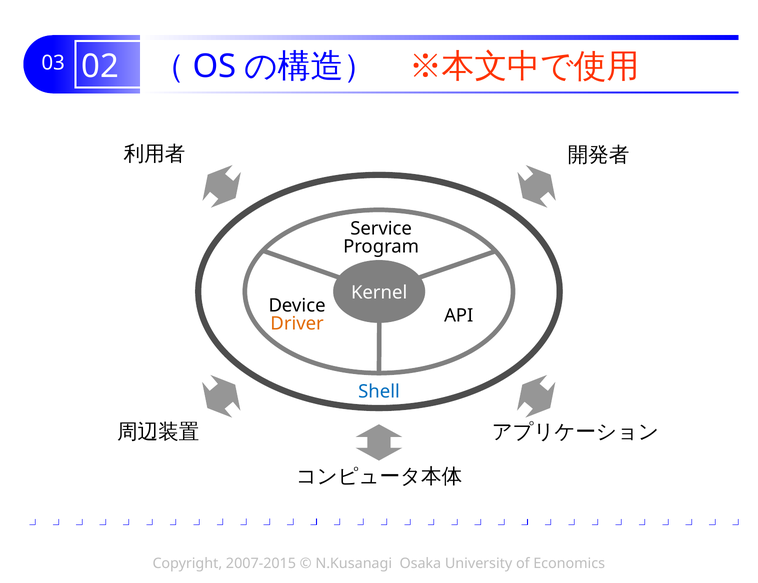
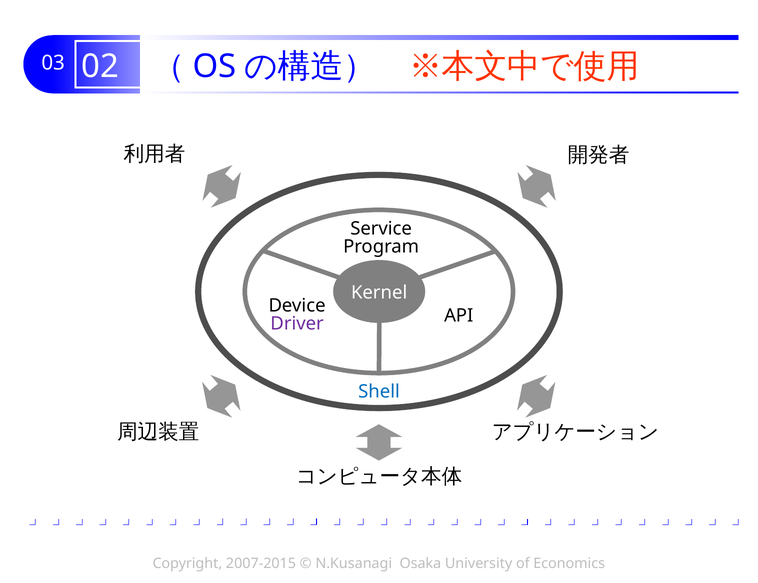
Driver colour: orange -> purple (297, 324)
